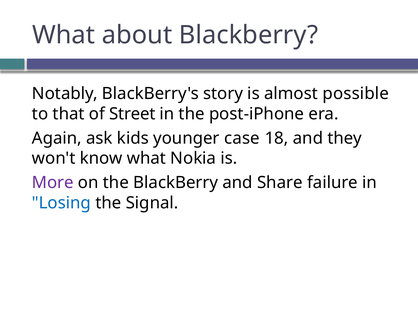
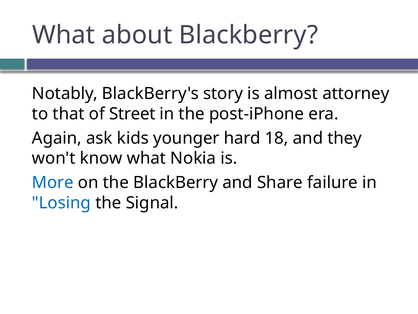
possible: possible -> attorney (356, 93)
case: case -> hard (242, 138)
More colour: purple -> blue (53, 182)
